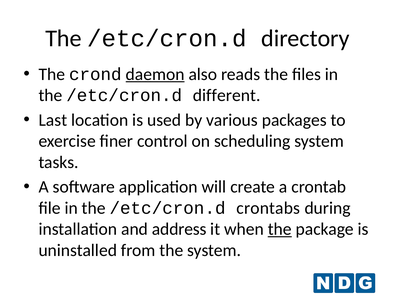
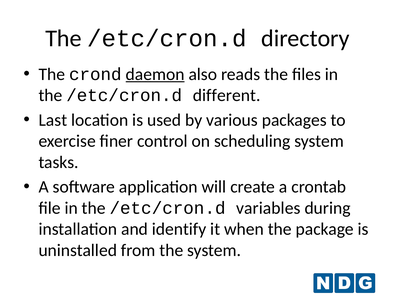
crontabs: crontabs -> variables (268, 207)
address: address -> identify (179, 229)
the underline: present -> none (280, 229)
